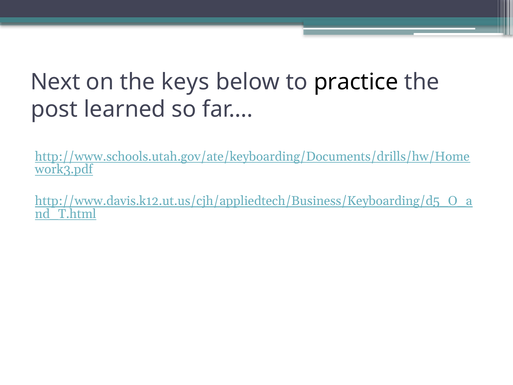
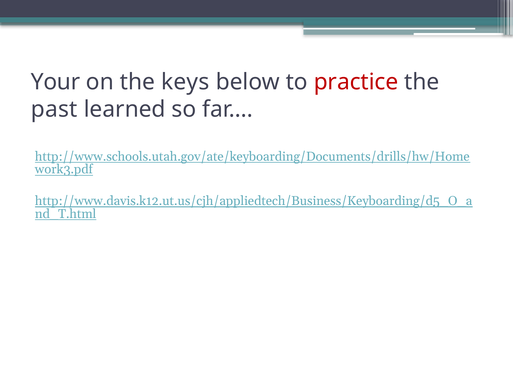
Next: Next -> Your (55, 82)
practice colour: black -> red (356, 82)
post: post -> past (54, 109)
